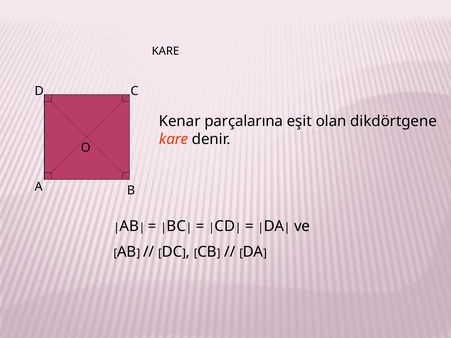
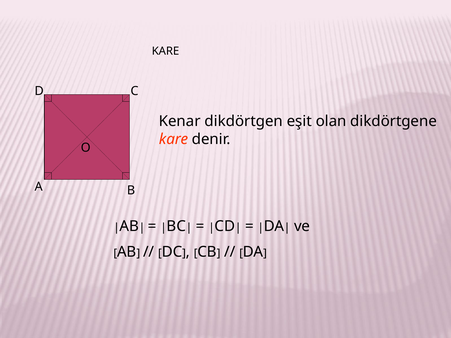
parçalarına: parçalarına -> dikdörtgen (244, 121)
